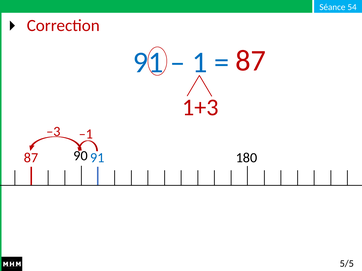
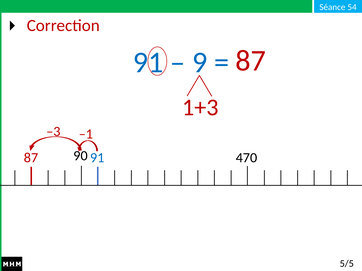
1: 1 -> 9 (200, 62)
180: 180 -> 470 (246, 158)
